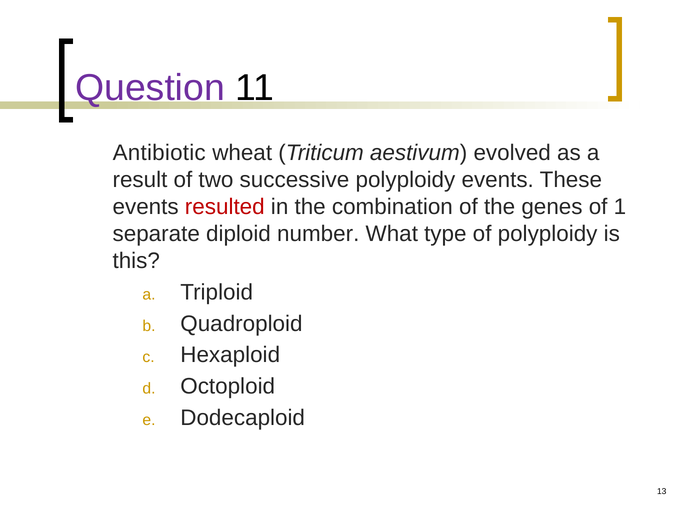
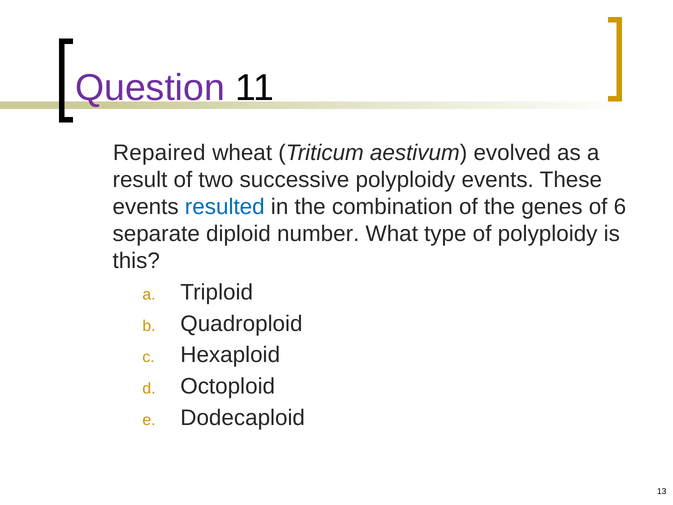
Antibiotic: Antibiotic -> Repaired (159, 153)
resulted colour: red -> blue (225, 207)
1: 1 -> 6 (620, 207)
